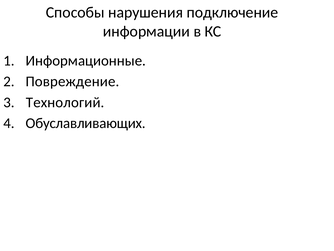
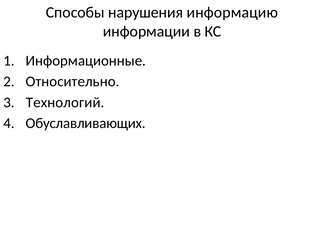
подключение: подключение -> информацию (232, 12)
Повреждение: Повреждение -> Относительно (73, 81)
